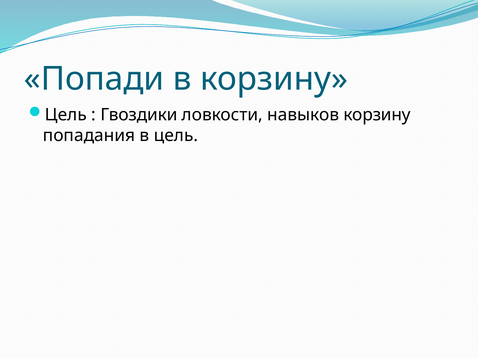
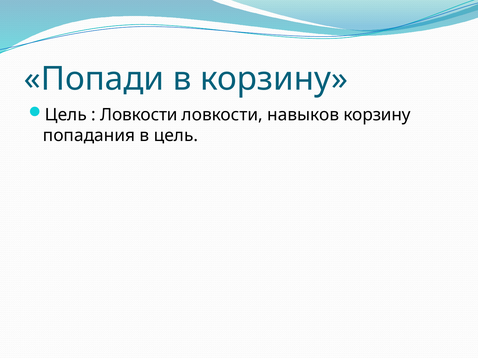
Гвоздики: Гвоздики -> Ловкости (139, 115)
